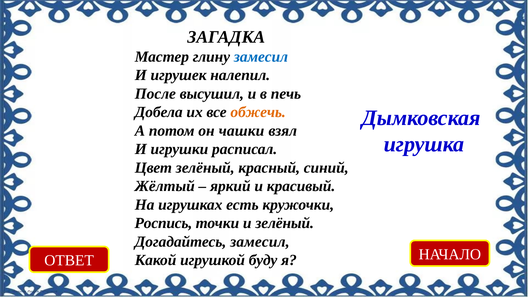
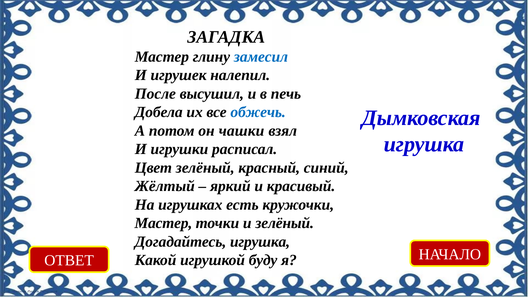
обжечь colour: orange -> blue (258, 112)
Роспись: Роспись -> Мастер (163, 223)
Догадайтесь замесил: замесил -> игрушка (260, 242)
